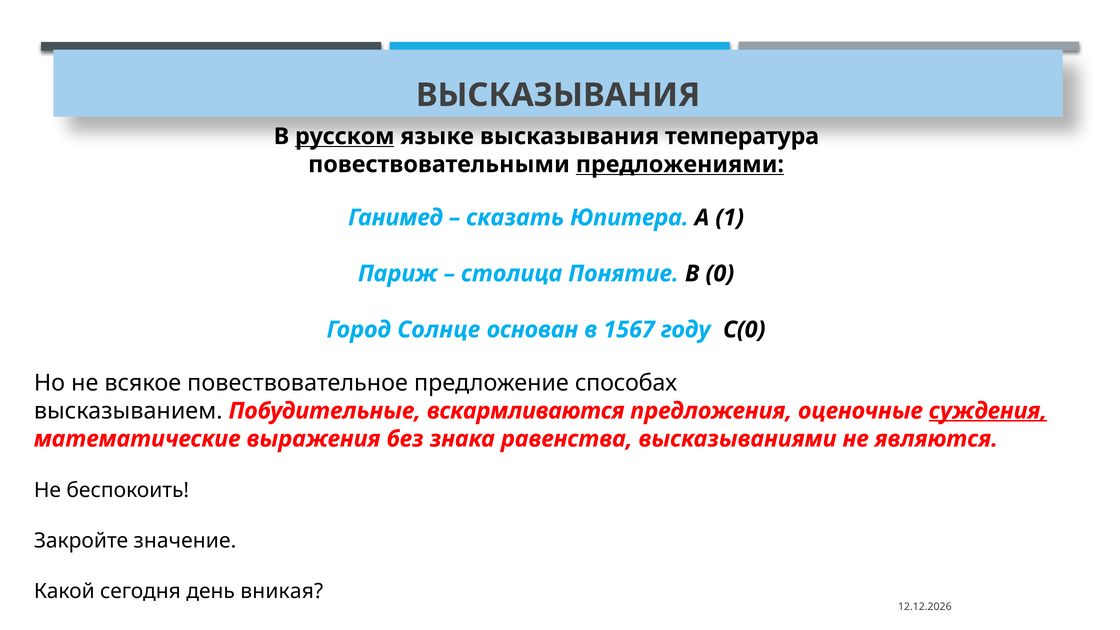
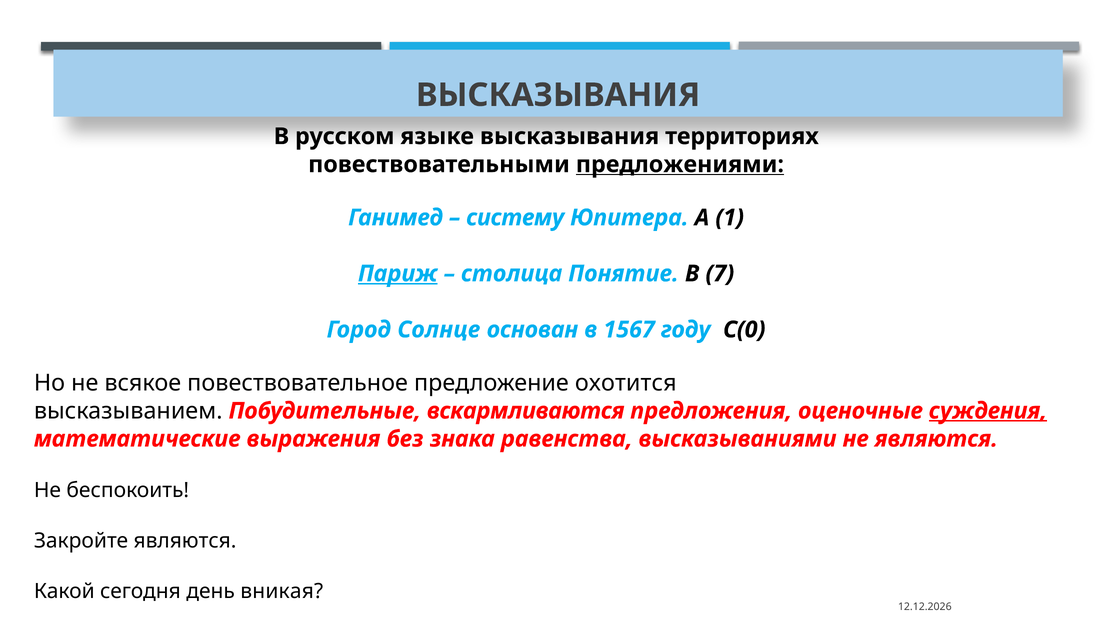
русском underline: present -> none (345, 136)
температура: температура -> территориях (742, 136)
сказать: сказать -> систему (515, 218)
Париж underline: none -> present (398, 274)
0: 0 -> 7 (720, 274)
способах: способах -> охотится (626, 383)
Закройте значение: значение -> являются (185, 541)
